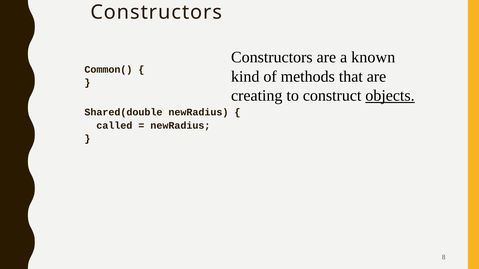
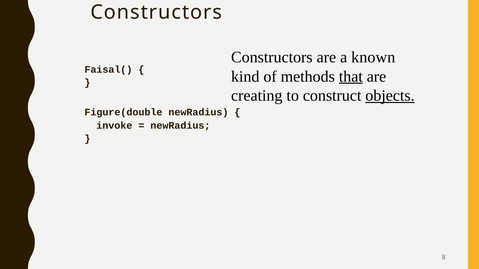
Common(: Common( -> Faisal( (108, 70)
that underline: none -> present (351, 77)
Shared(double: Shared(double -> Figure(double (123, 113)
called: called -> invoke (114, 126)
